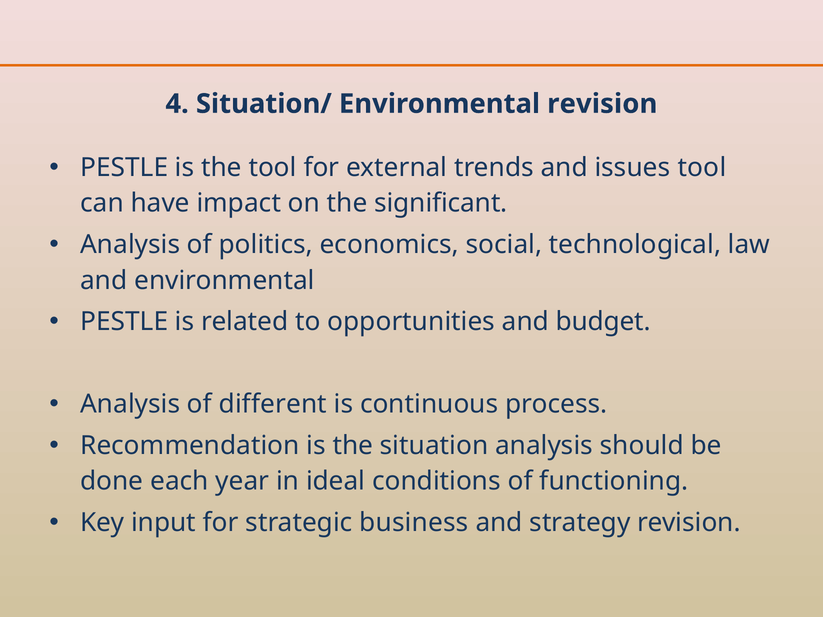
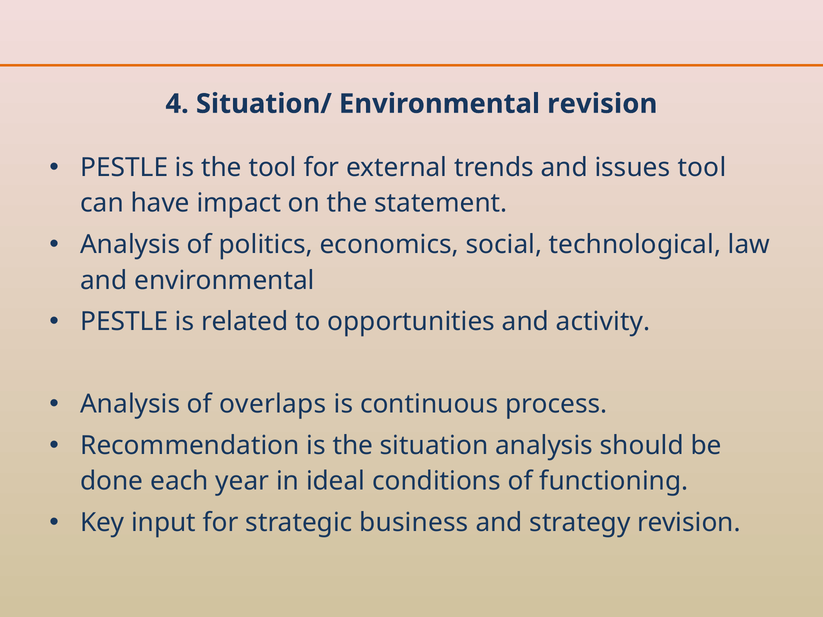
significant: significant -> statement (441, 203)
budget: budget -> activity (603, 322)
different: different -> overlaps (273, 404)
